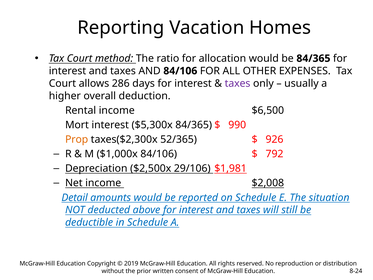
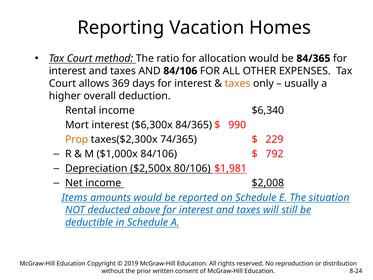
286: 286 -> 369 (121, 83)
taxes colour: purple -> orange (238, 83)
$6,500: $6,500 -> $6,340 (268, 110)
$5,300x: $5,300x -> $6,300x (152, 125)
52/365: 52/365 -> 74/365 (179, 139)
926: 926 -> 229 (275, 139)
29/106: 29/106 -> 80/106 (192, 168)
Detail: Detail -> Items (74, 197)
